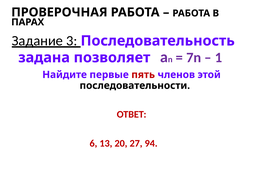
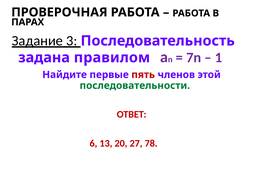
позволяет: позволяет -> правилом (112, 58)
последовательности colour: black -> green (135, 86)
94: 94 -> 78 (151, 144)
